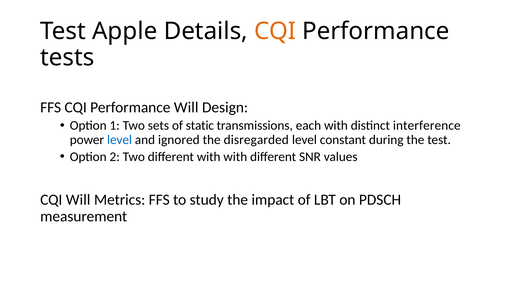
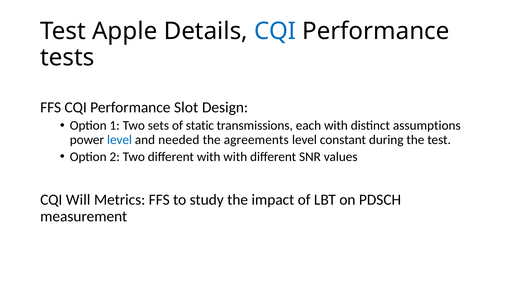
CQI colour: orange -> blue (275, 31)
Performance Will: Will -> Slot (186, 107)
interference: interference -> assumptions (427, 125)
ignored: ignored -> needed (179, 140)
disregarded: disregarded -> agreements (256, 140)
